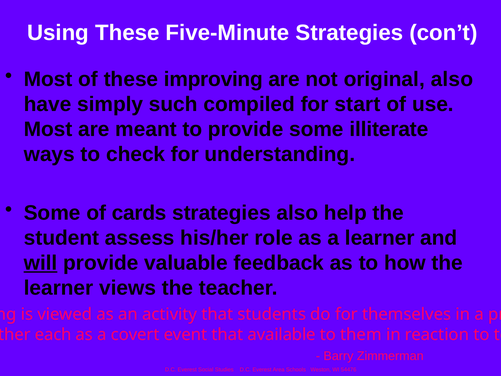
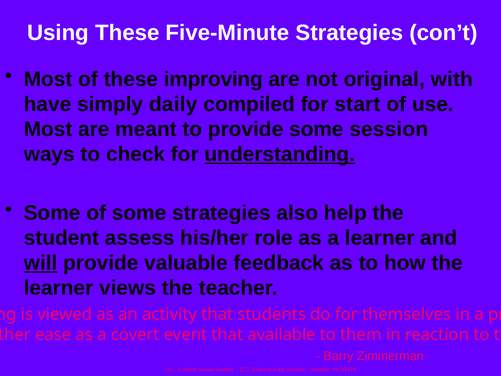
original also: also -> with (452, 79)
such: such -> daily (173, 104)
illiterate: illiterate -> session (389, 129)
understanding underline: none -> present (280, 154)
of cards: cards -> some (139, 213)
each: each -> ease (53, 334)
